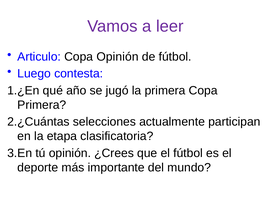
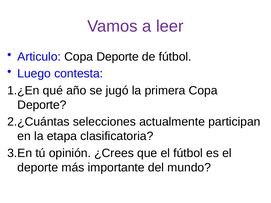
Articulo Copa Opinión: Opinión -> Deporte (118, 57)
Primera: Primera -> Deporte (42, 105)
